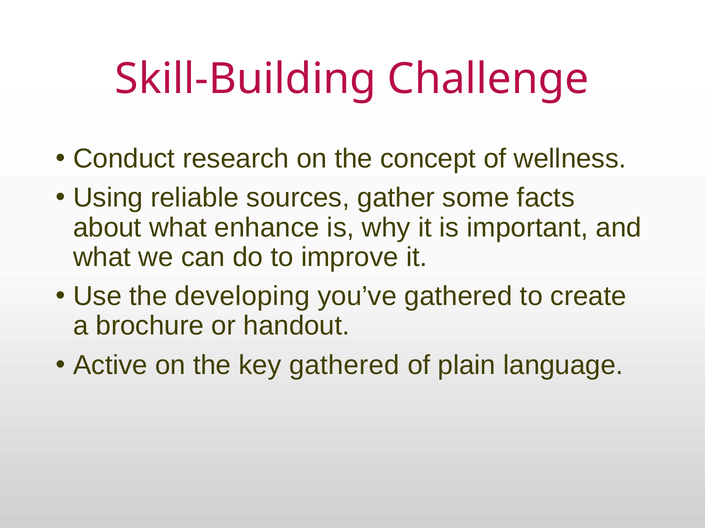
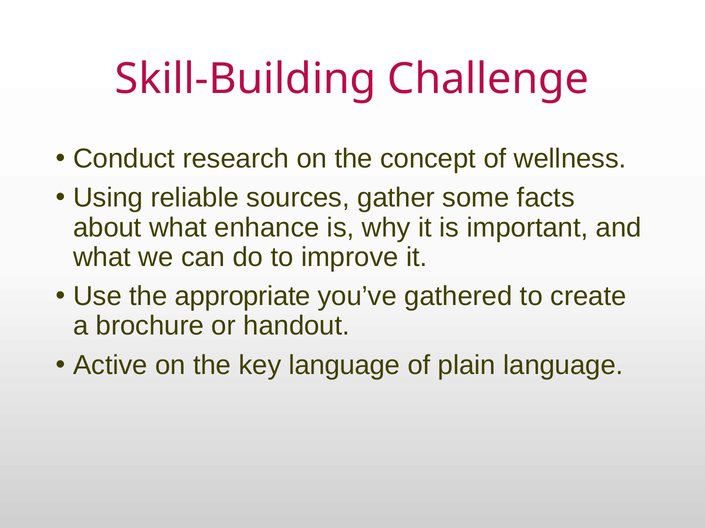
developing: developing -> appropriate (243, 297)
key gathered: gathered -> language (345, 366)
